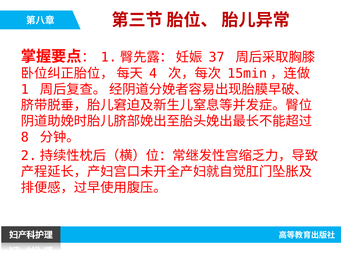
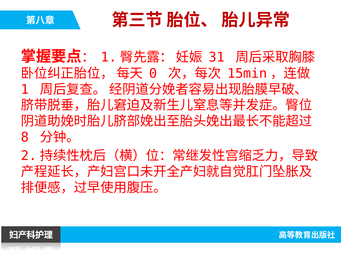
37: 37 -> 31 (217, 57)
4: 4 -> 0 (153, 73)
